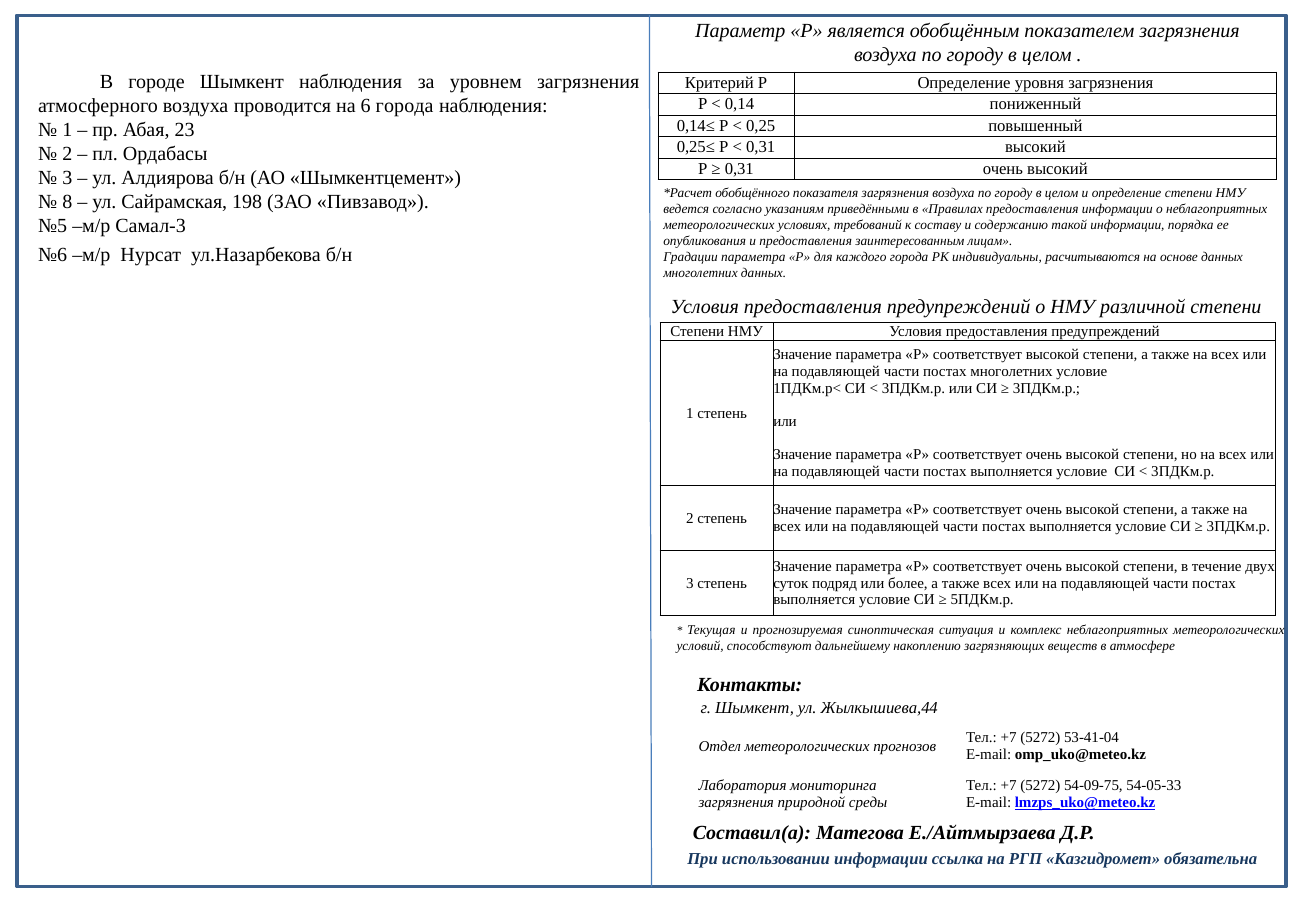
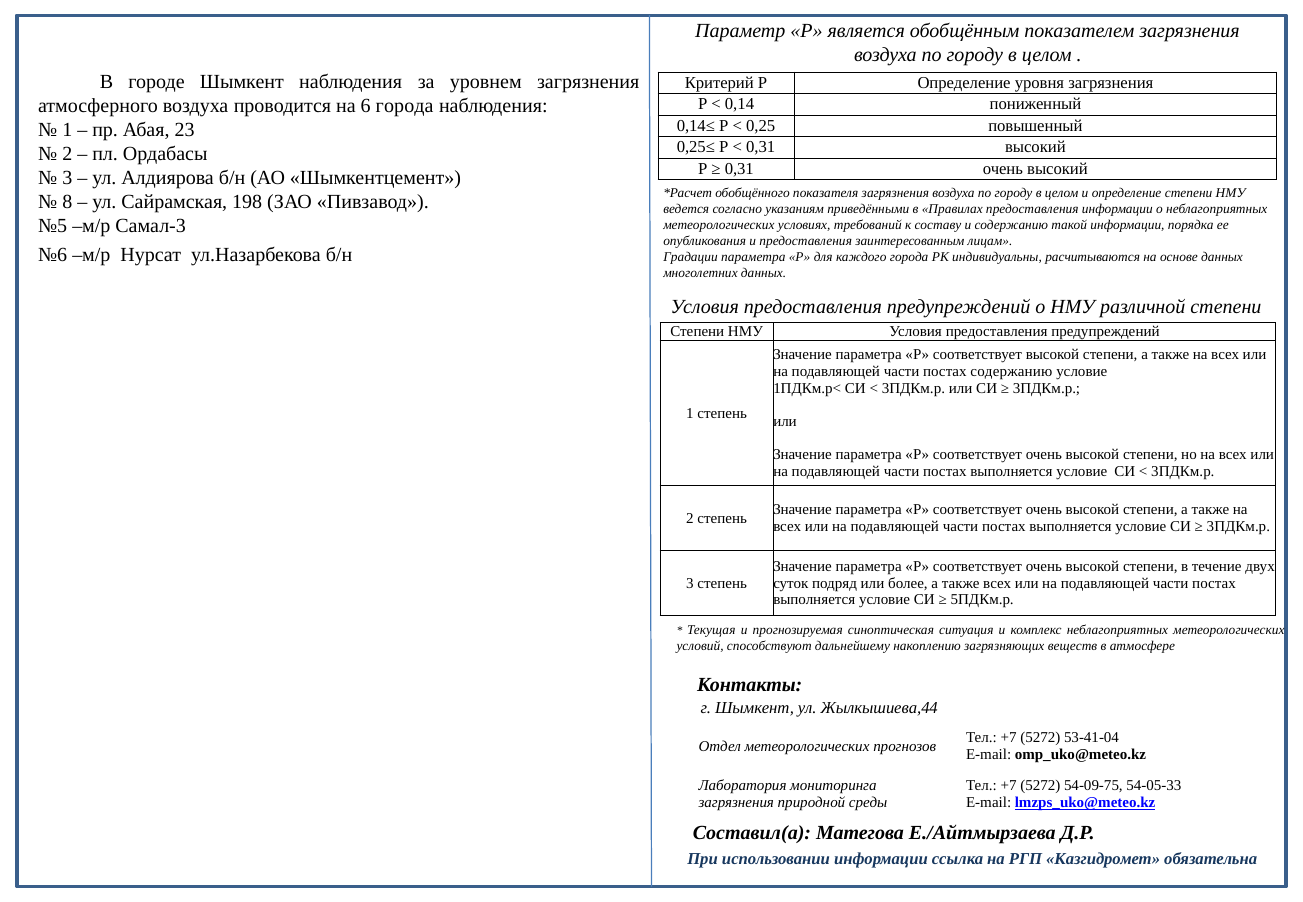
постах многолетних: многолетних -> содержанию (1011, 372)
